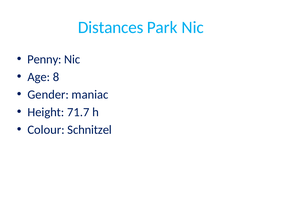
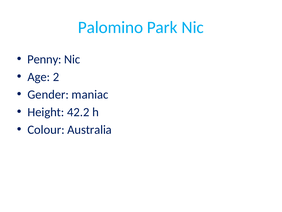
Distances: Distances -> Palomino (111, 27)
8: 8 -> 2 (56, 77)
71.7: 71.7 -> 42.2 (78, 112)
Schnitzel: Schnitzel -> Australia (90, 129)
